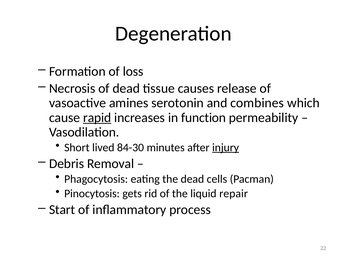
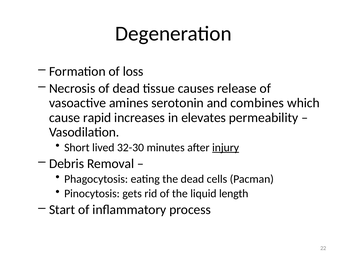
rapid underline: present -> none (97, 118)
function: function -> elevates (204, 118)
84-30: 84-30 -> 32-30 (130, 148)
repair: repair -> length (234, 194)
